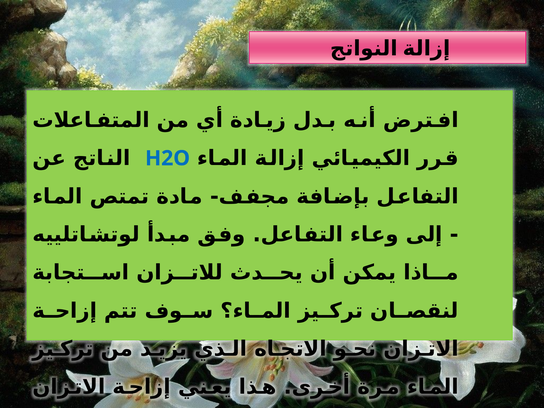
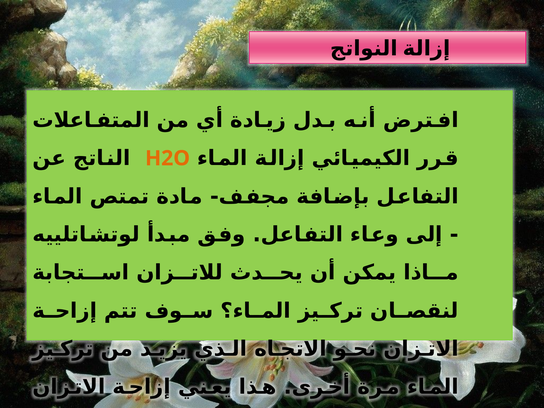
H2O colour: blue -> orange (168, 158)
